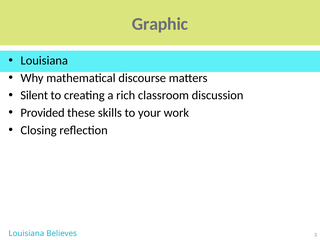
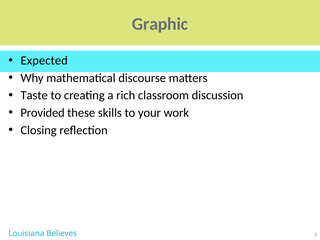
Louisiana: Louisiana -> Expected (44, 61)
Silent: Silent -> Taste (34, 95)
